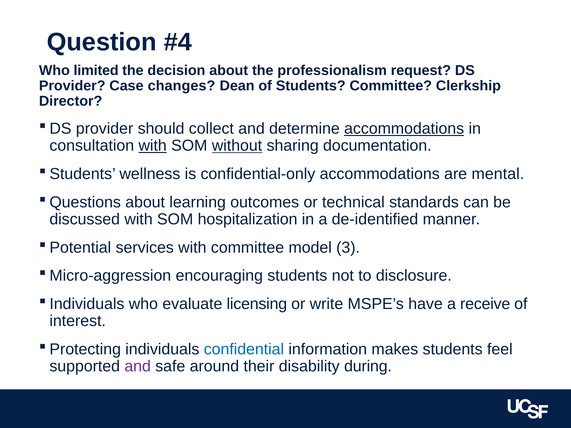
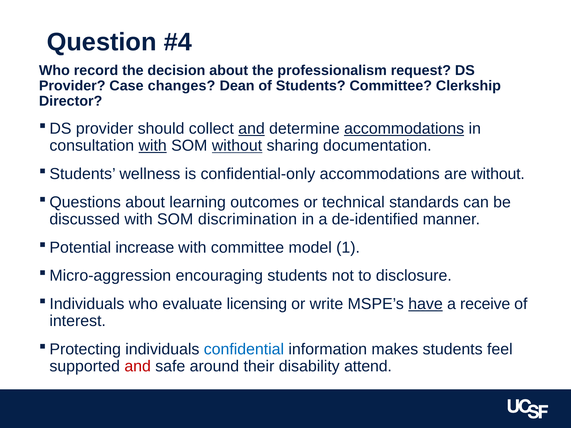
limited: limited -> record (96, 70)
and underline: none -> present (252, 129)
are mental: mental -> without (498, 174)
hospitalization: hospitalization -> discrimination (247, 219)
services: services -> increase (145, 248)
3: 3 -> 1 (348, 248)
have underline: none -> present (426, 304)
and colour: purple -> red (138, 367)
during: during -> attend (368, 367)
